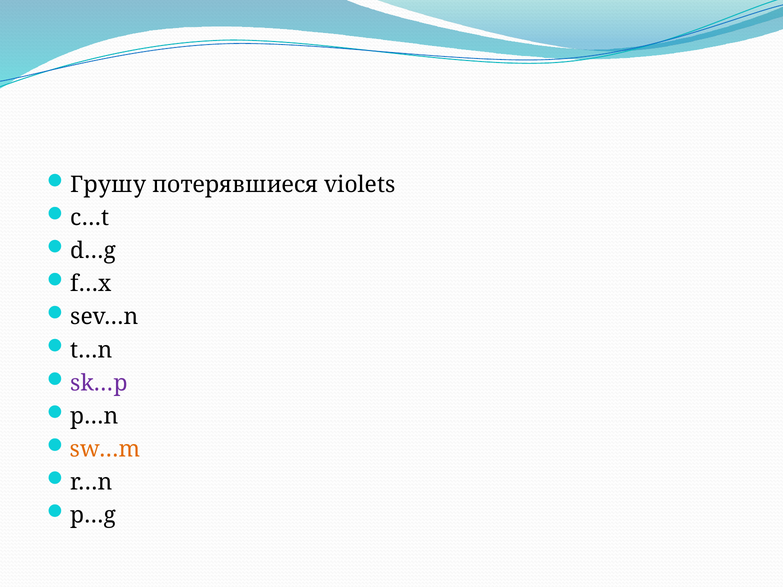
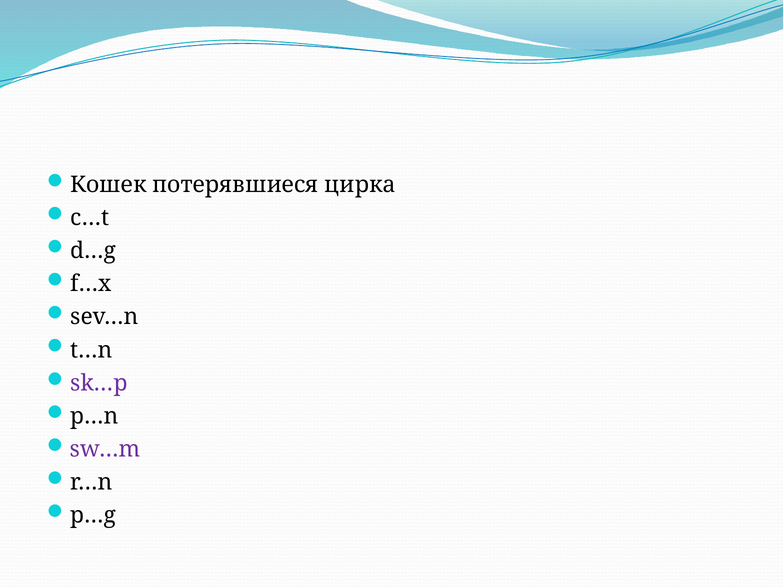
Грушу: Грушу -> Кошек (108, 185)
violets: violets -> цирка (360, 185)
sw…m colour: orange -> purple (105, 449)
